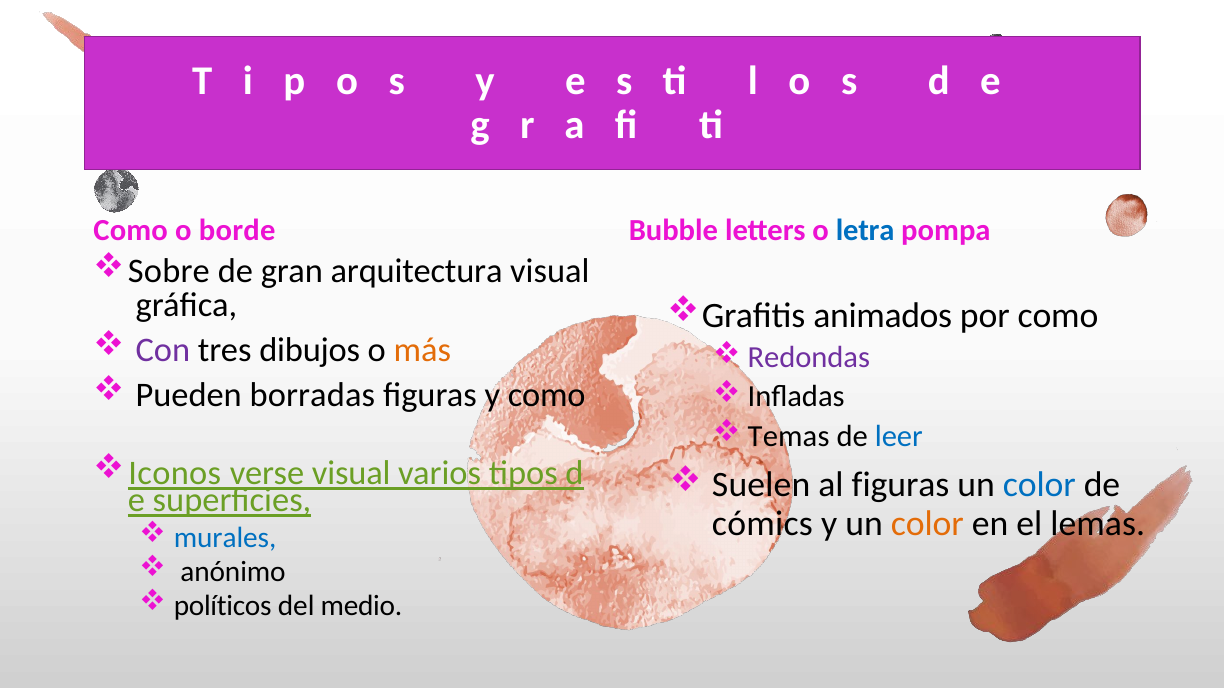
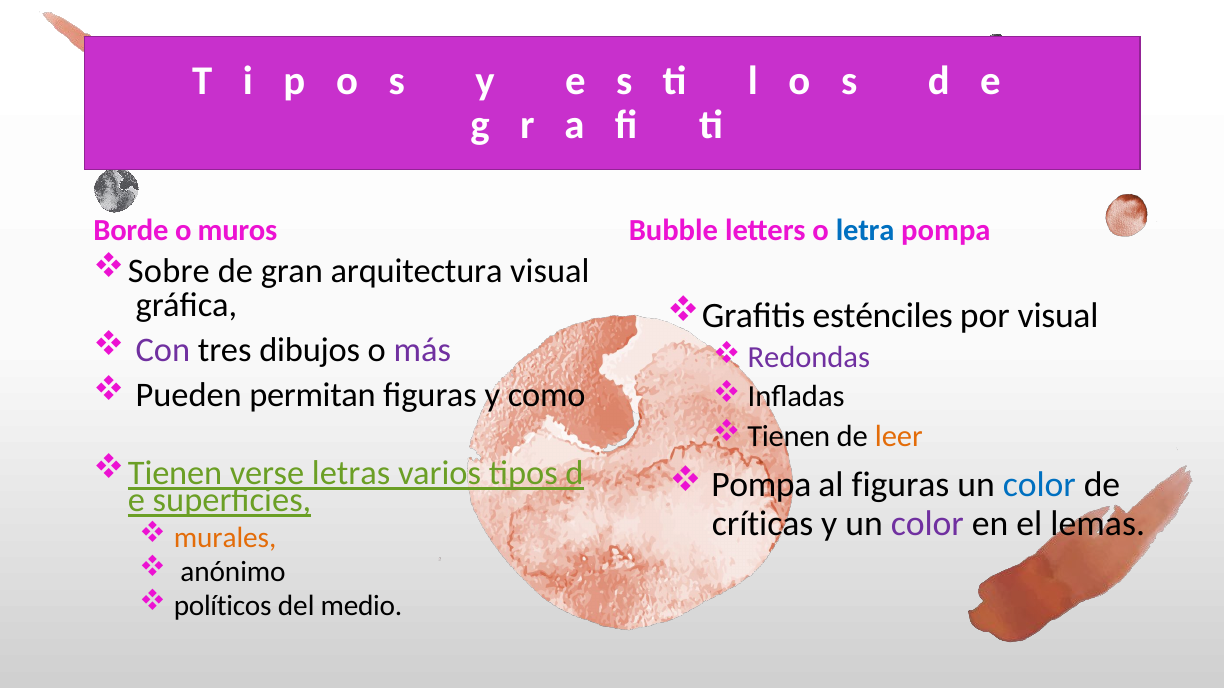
Como: Como -> Borde (131, 230)
borde: borde -> muros (237, 230)
animados: animados -> esténciles (883, 316)
por como: como -> visual (1058, 316)
más colour: orange -> purple (422, 350)
borradas: borradas -> permitan (313, 395)
Temas: Temas -> Tienen (789, 437)
leer colour: blue -> orange (899, 437)
Iconos: Iconos -> Tienen (175, 474)
verse visual: visual -> letras (351, 474)
Suelen: Suelen -> Pompa (761, 485)
cómics: cómics -> críticas (763, 524)
color colour: orange -> purple (927, 524)
murales colour: blue -> orange (225, 538)
